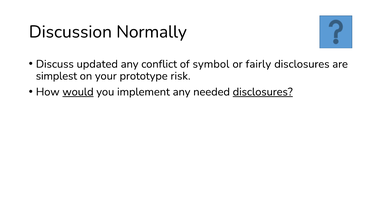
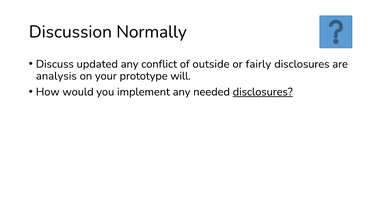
symbol: symbol -> outside (211, 64)
simplest: simplest -> analysis (56, 76)
risk: risk -> will (181, 76)
would underline: present -> none (78, 92)
